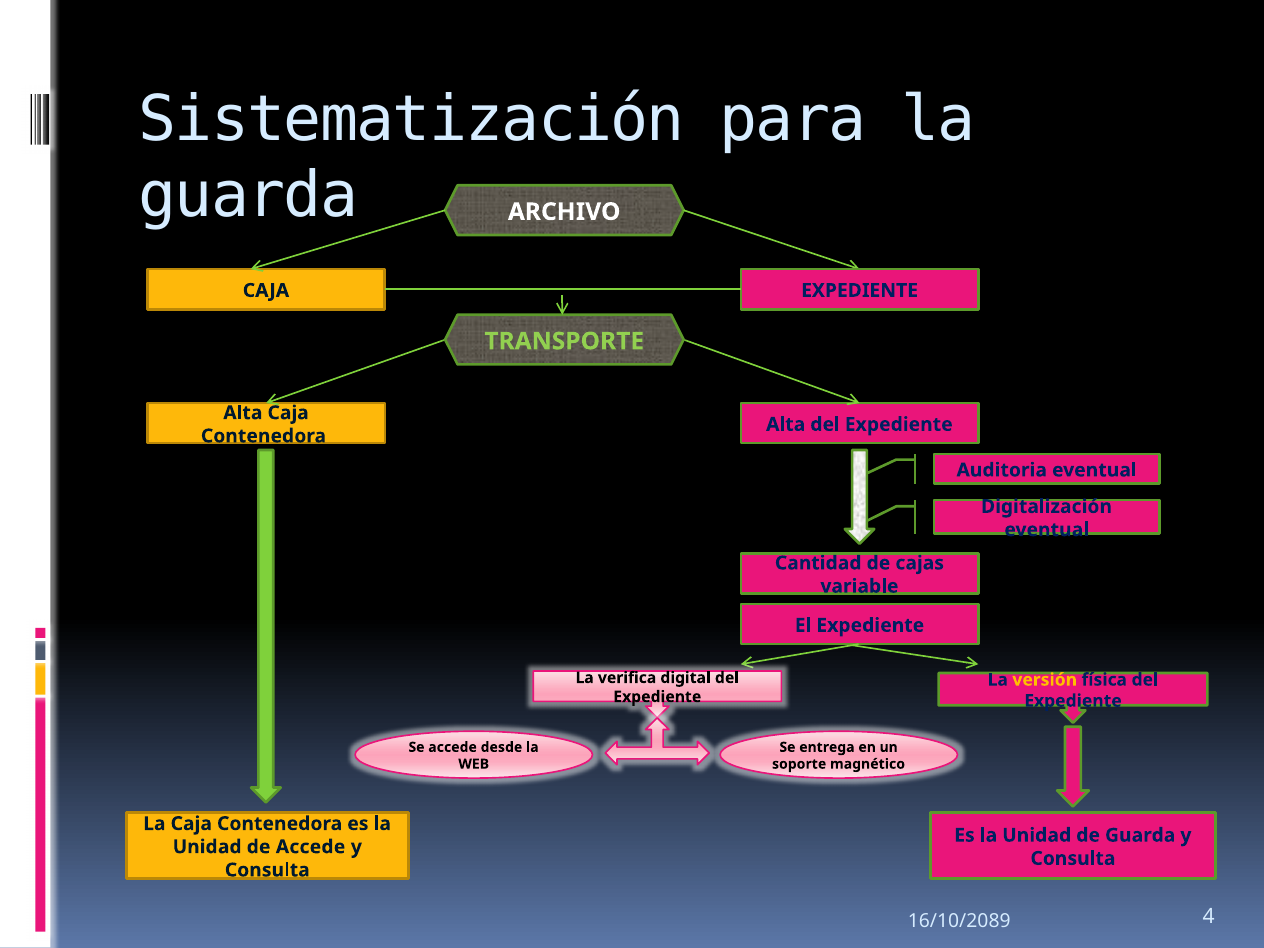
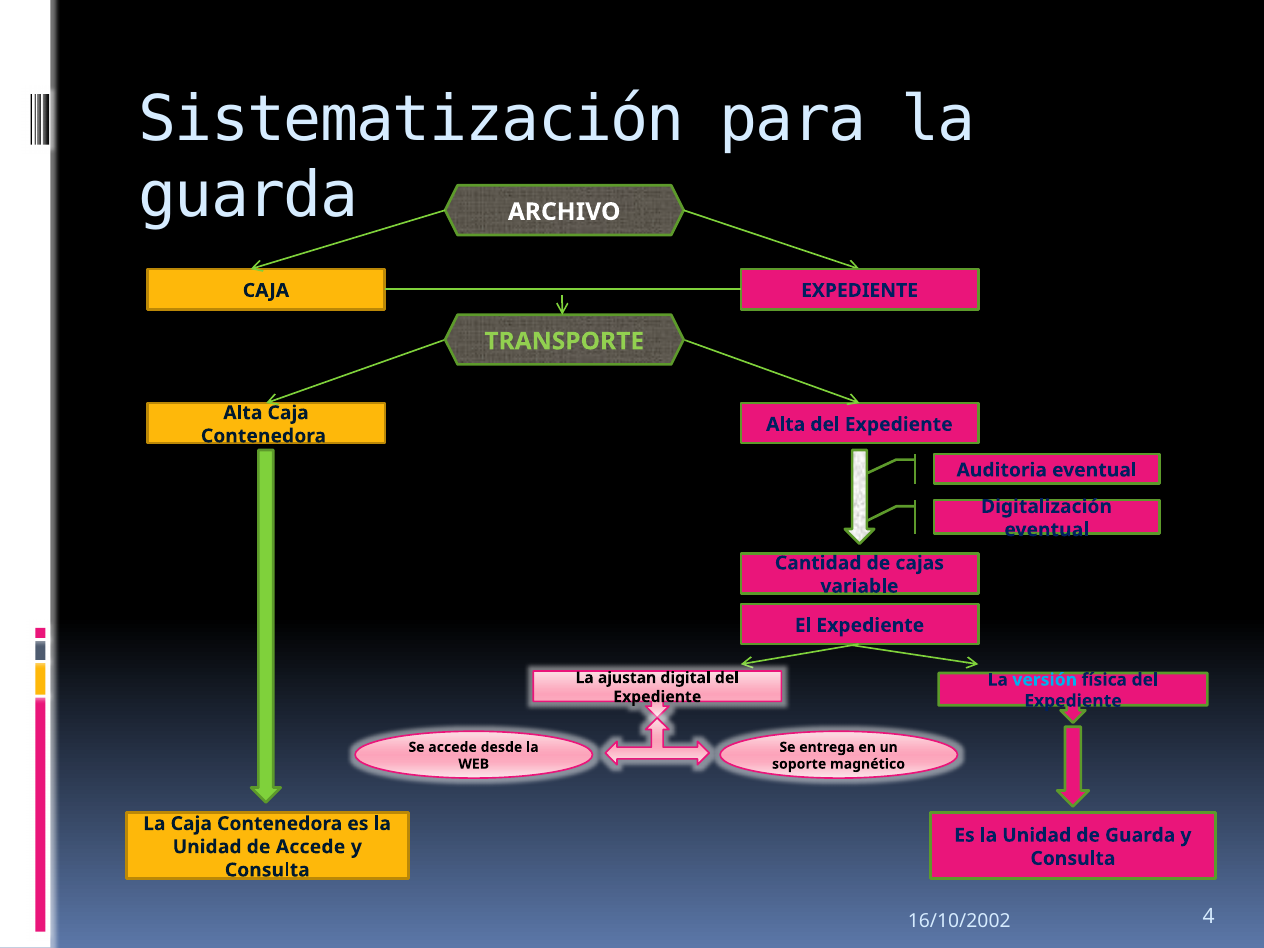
verifica: verifica -> ajustan (627, 678)
versión colour: yellow -> light blue (1045, 680)
16/10/2089: 16/10/2089 -> 16/10/2002 (959, 921)
